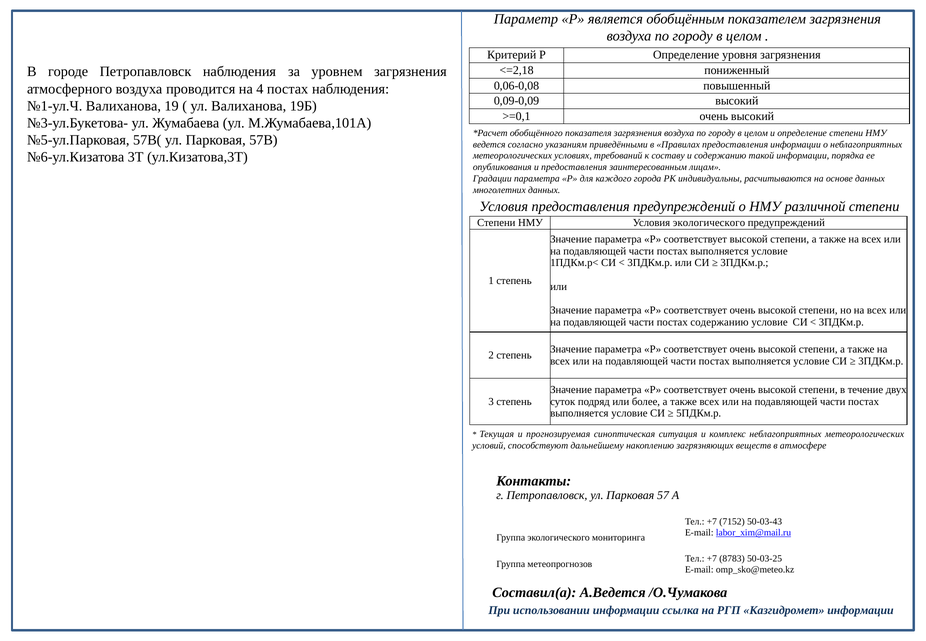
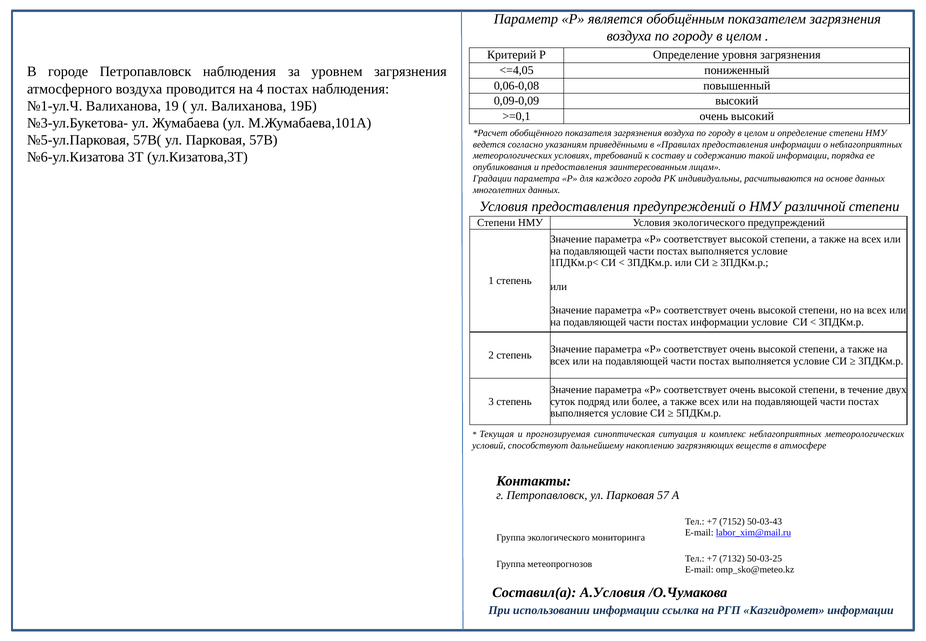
<=2,18: <=2,18 -> <=4,05 (517, 70)
постах содержанию: содержанию -> информации (720, 322)
8783: 8783 -> 7132 (732, 559)
А.Ведется: А.Ведется -> А.Условия (613, 592)
